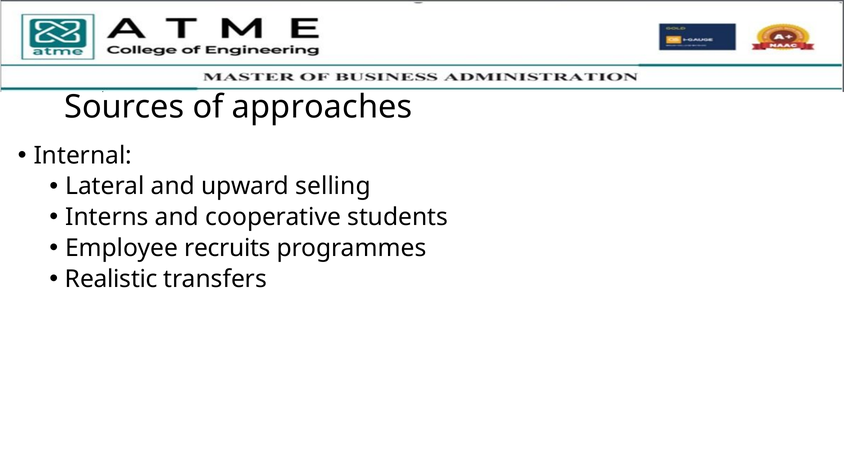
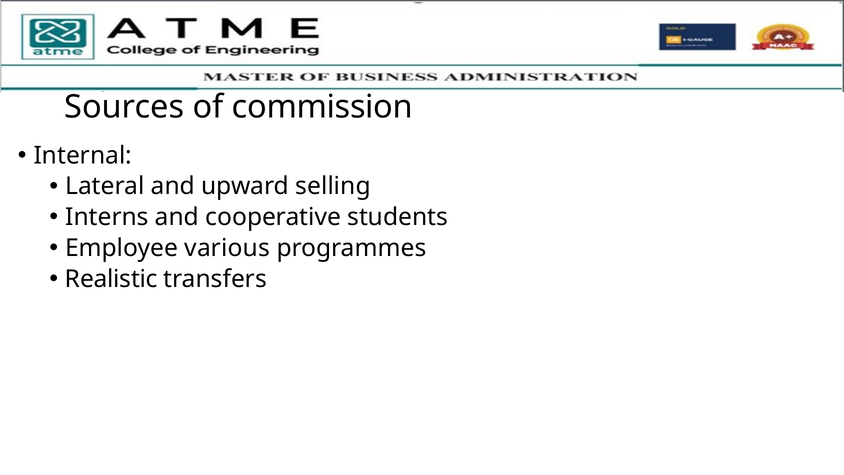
approaches: approaches -> commission (322, 107)
recruits: recruits -> various (227, 248)
